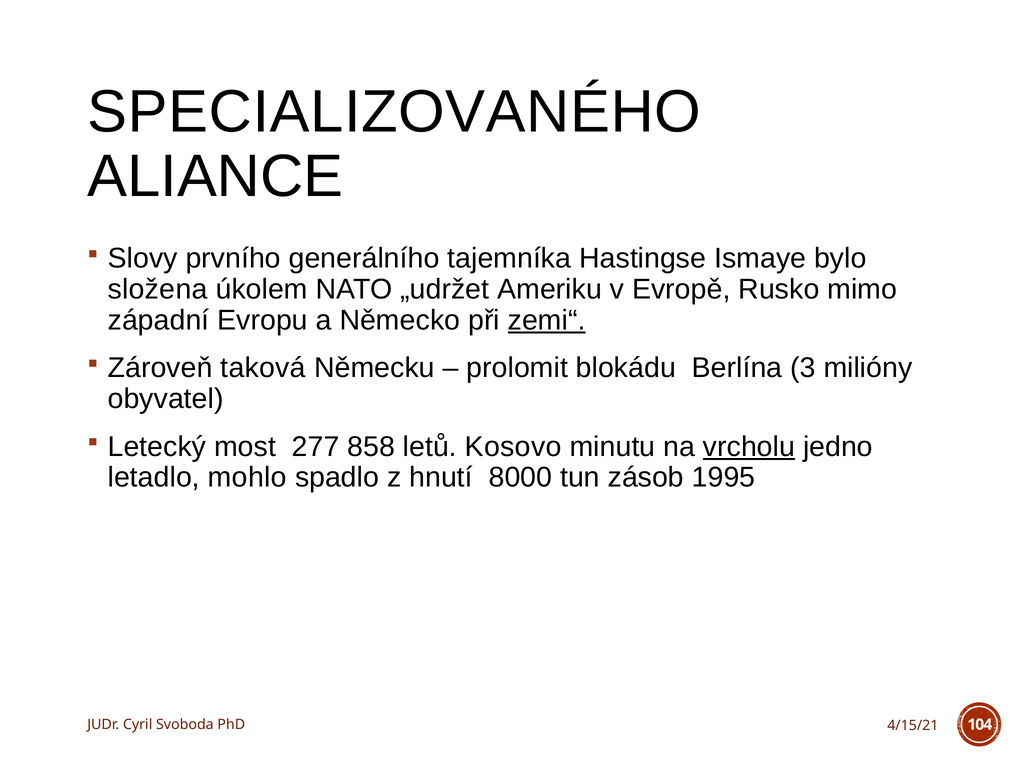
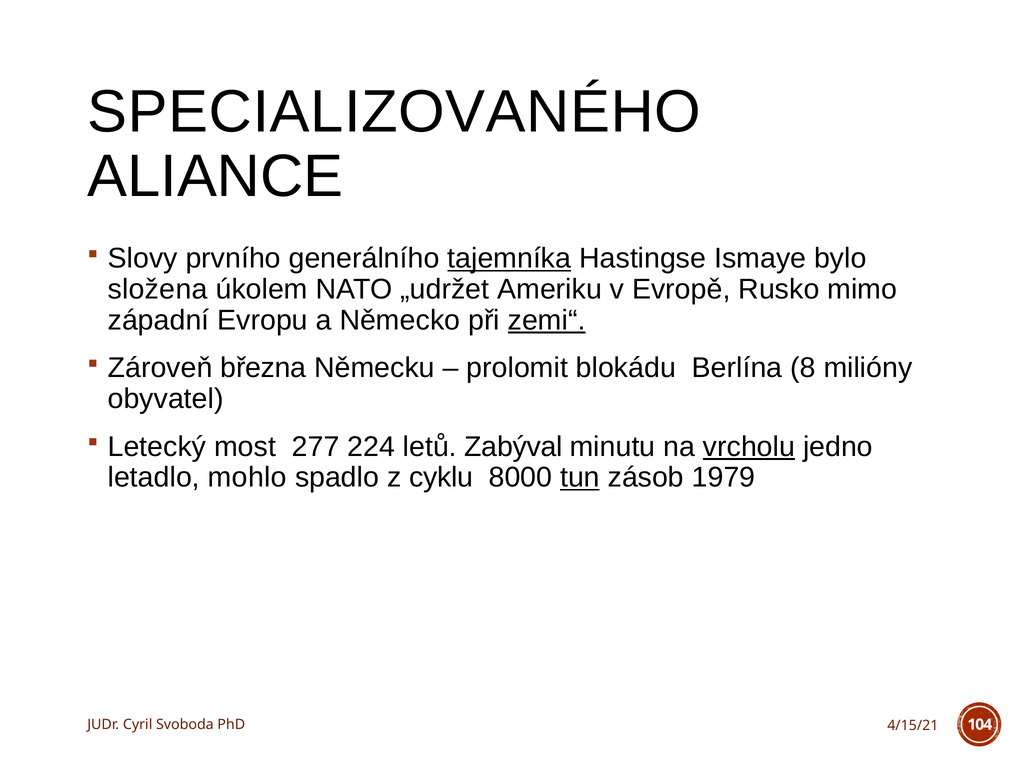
tajemníka underline: none -> present (509, 259)
taková: taková -> března (263, 368)
3: 3 -> 8 (803, 368)
858: 858 -> 224 (371, 447)
Kosovo: Kosovo -> Zabýval (513, 447)
hnutí: hnutí -> cyklu (441, 478)
tun underline: none -> present (580, 478)
1995: 1995 -> 1979 (724, 478)
